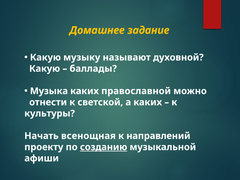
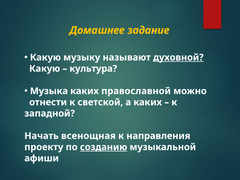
духовной underline: none -> present (178, 57)
баллады: баллады -> культура (93, 69)
культуры: культуры -> западной (50, 113)
направлений: направлений -> направления (158, 136)
